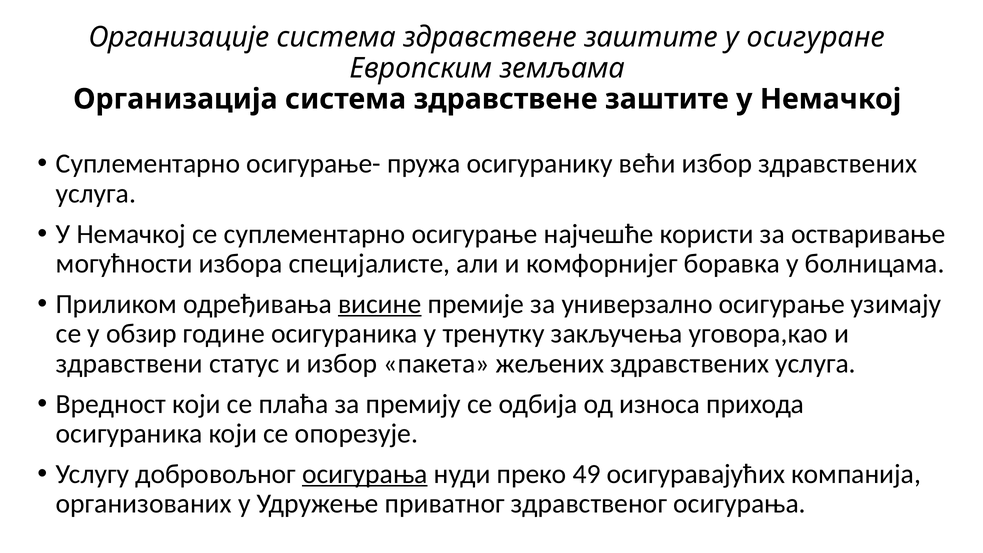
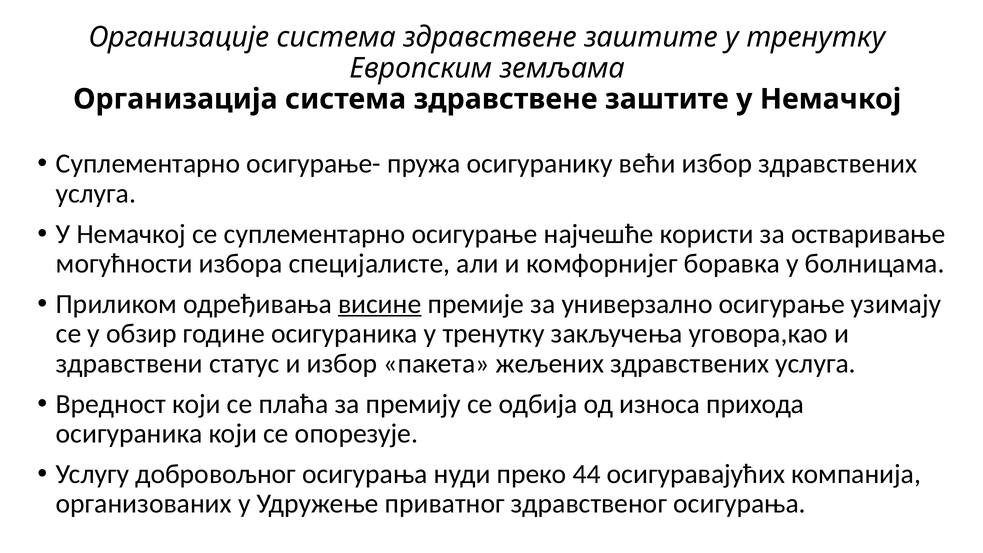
заштите у осигуране: осигуране -> тренутку (816, 37)
осигурања underline: present -> none (365, 474)
49: 49 -> 44 (587, 474)
